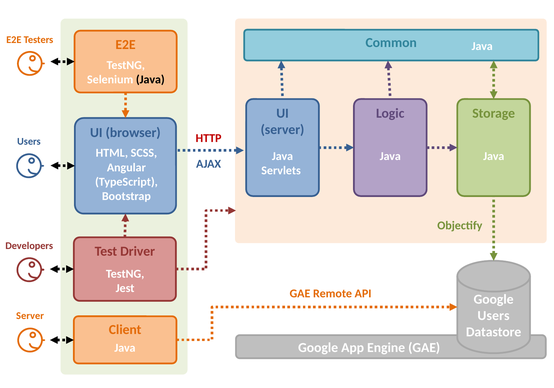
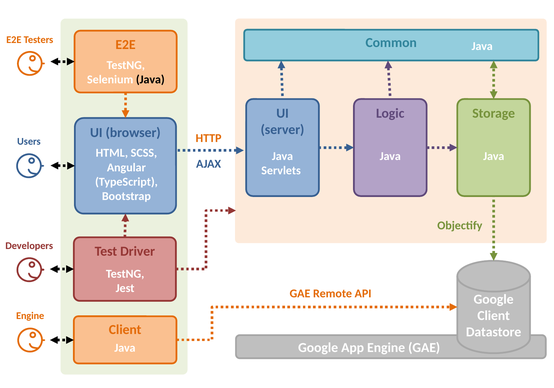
HTTP colour: red -> orange (209, 138)
Users: Users -> Client (494, 315)
Server: Server -> Engine (30, 316)
